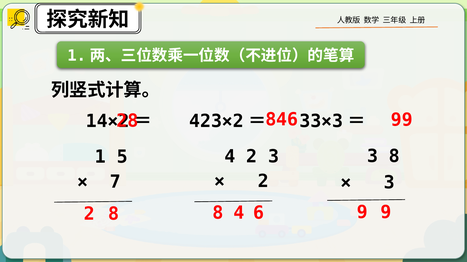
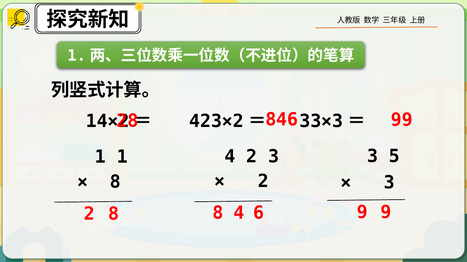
3 8: 8 -> 5 (394, 157)
1 5: 5 -> 1 (122, 157)
7: 7 -> 8 (115, 182)
